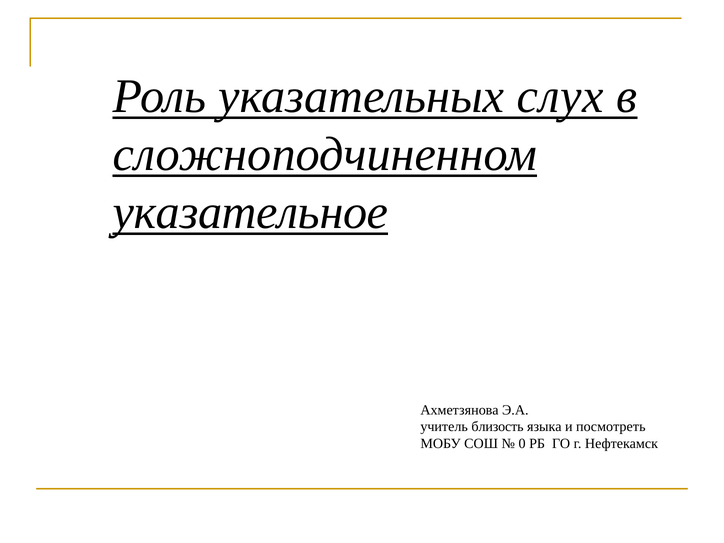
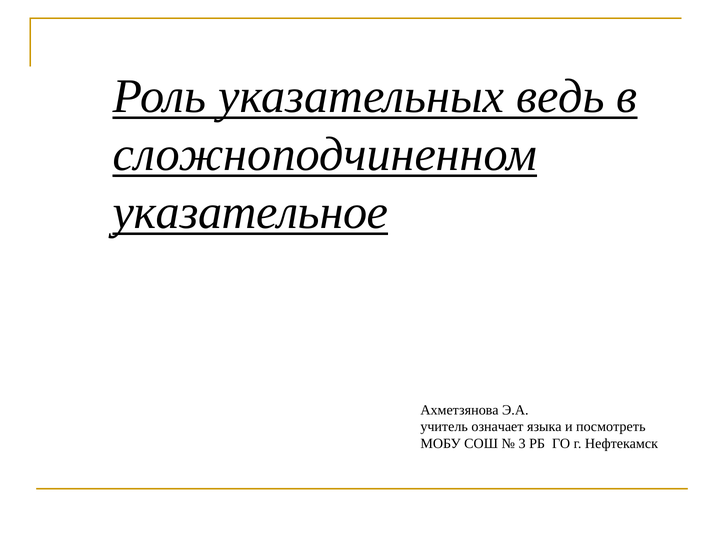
слух: слух -> ведь (560, 97)
близость: близость -> означает (497, 427)
0: 0 -> 3 (522, 444)
